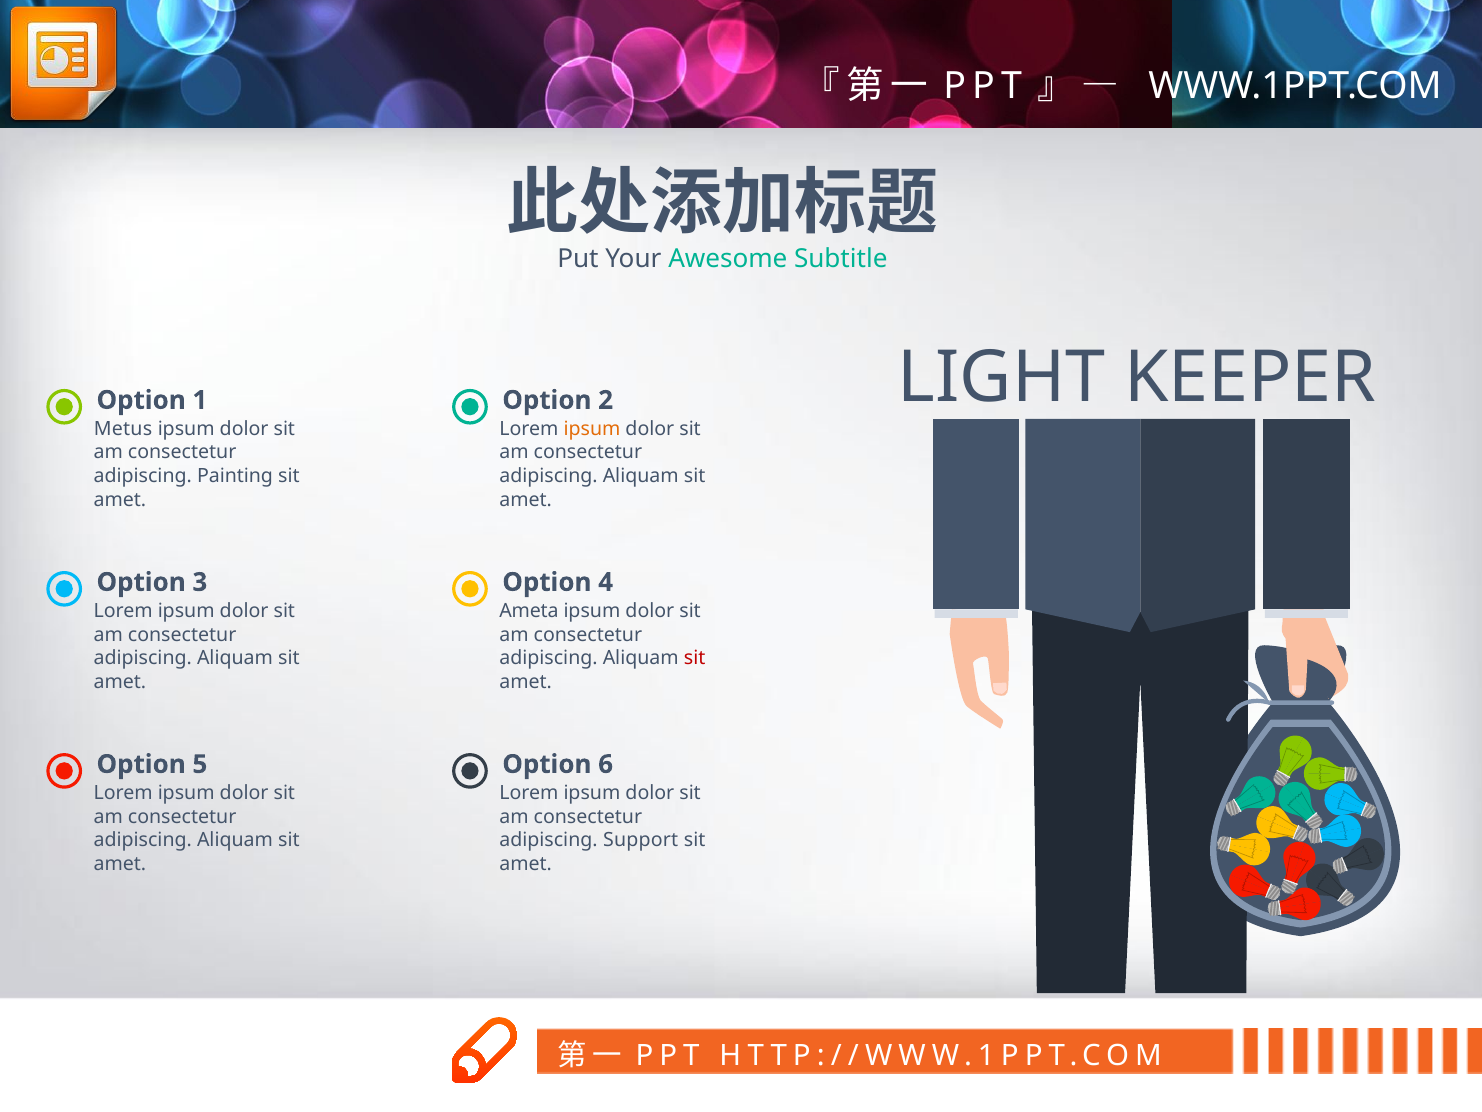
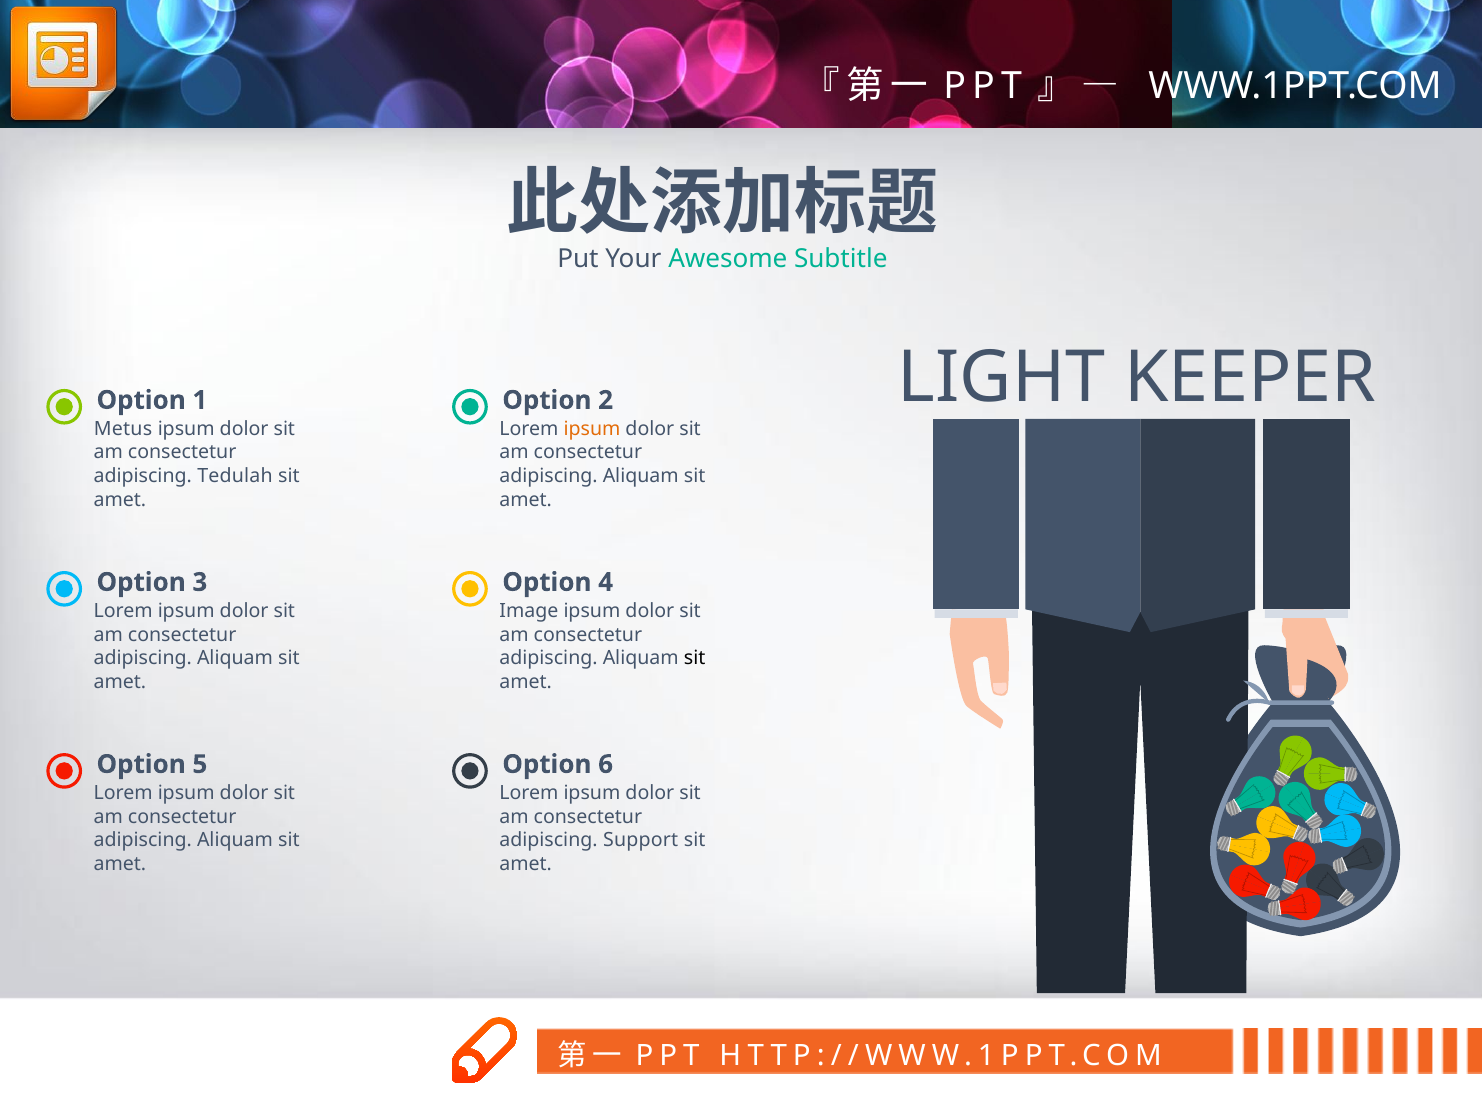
Painting: Painting -> Tedulah (235, 476)
Ameta: Ameta -> Image (529, 611)
sit colour: red -> black (695, 658)
